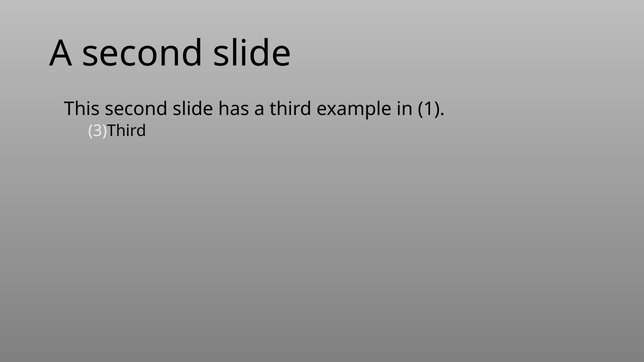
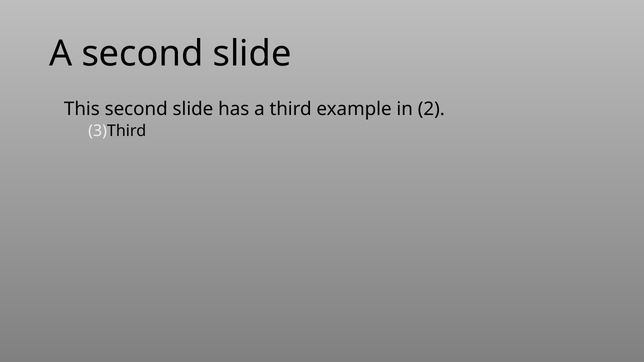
1: 1 -> 2 (431, 109)
